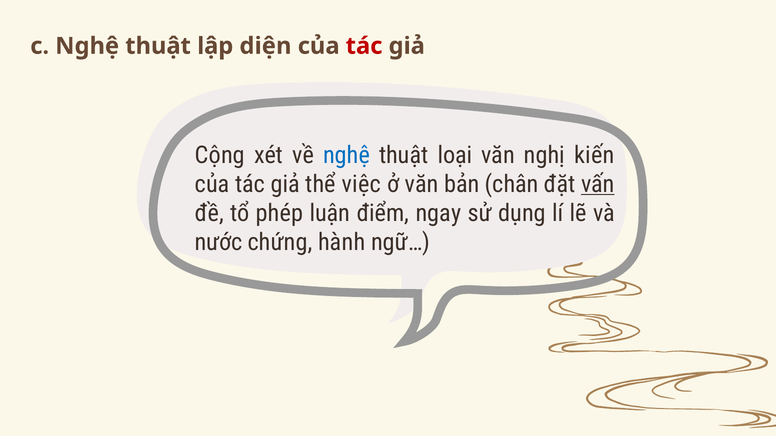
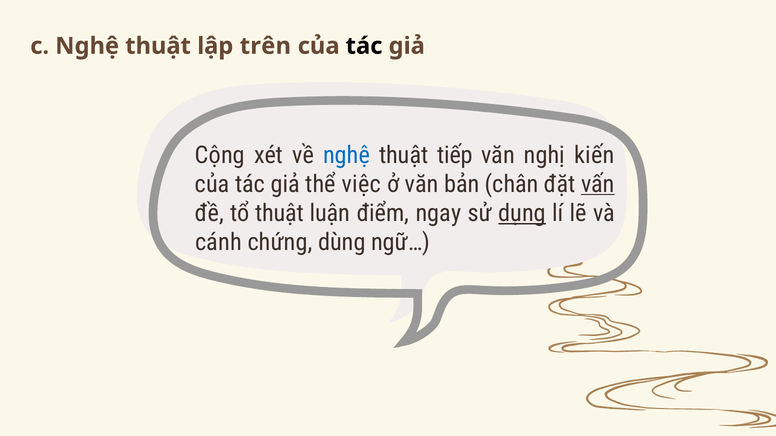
diện: diện -> trên (265, 46)
tác colour: red -> black (364, 46)
loại: loại -> tiếp (455, 155)
tổ phép: phép -> thuật (280, 213)
dụng underline: none -> present (522, 213)
nước: nước -> cánh (218, 243)
hành: hành -> dùng (342, 243)
